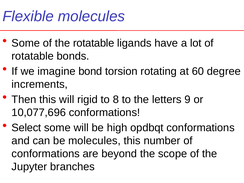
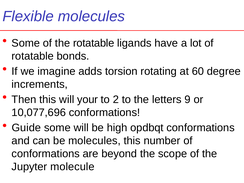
bond: bond -> adds (90, 71)
rigid: rigid -> your (88, 99)
8: 8 -> 2 (116, 99)
Select: Select -> Guide (26, 128)
branches: branches -> molecule (72, 167)
